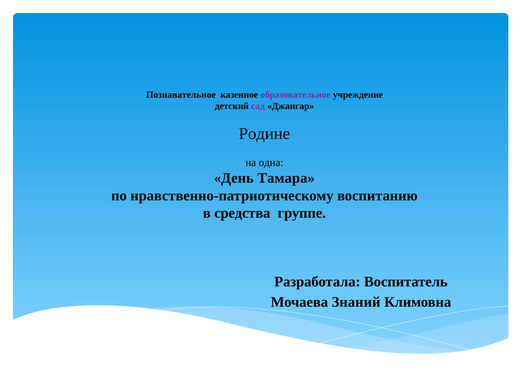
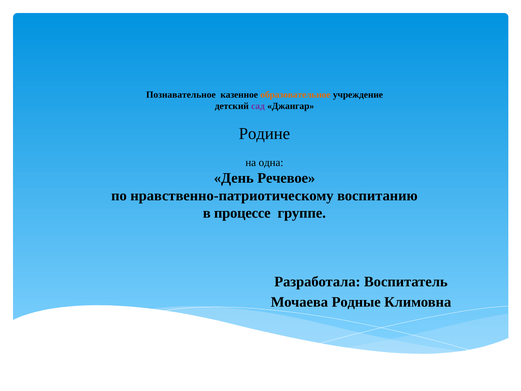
образовательное colour: purple -> orange (295, 95)
Тамара: Тамара -> Речевое (286, 178)
средства: средства -> процессе (242, 213)
Знаний: Знаний -> Родные (356, 302)
